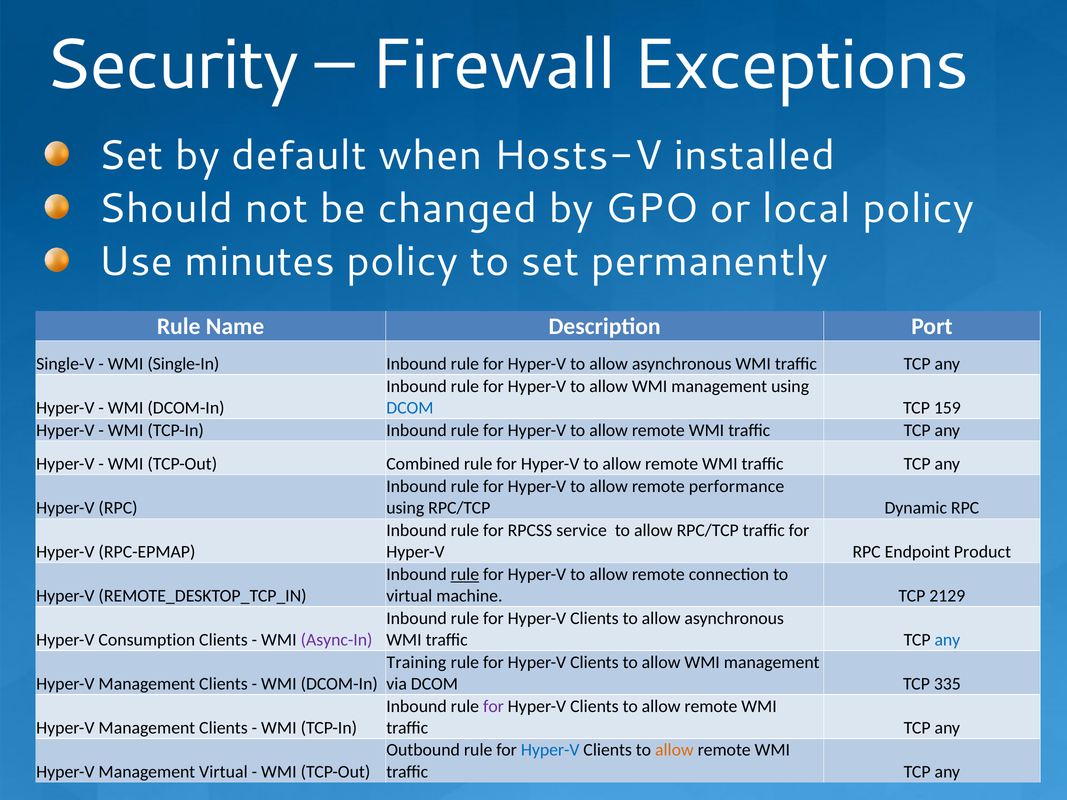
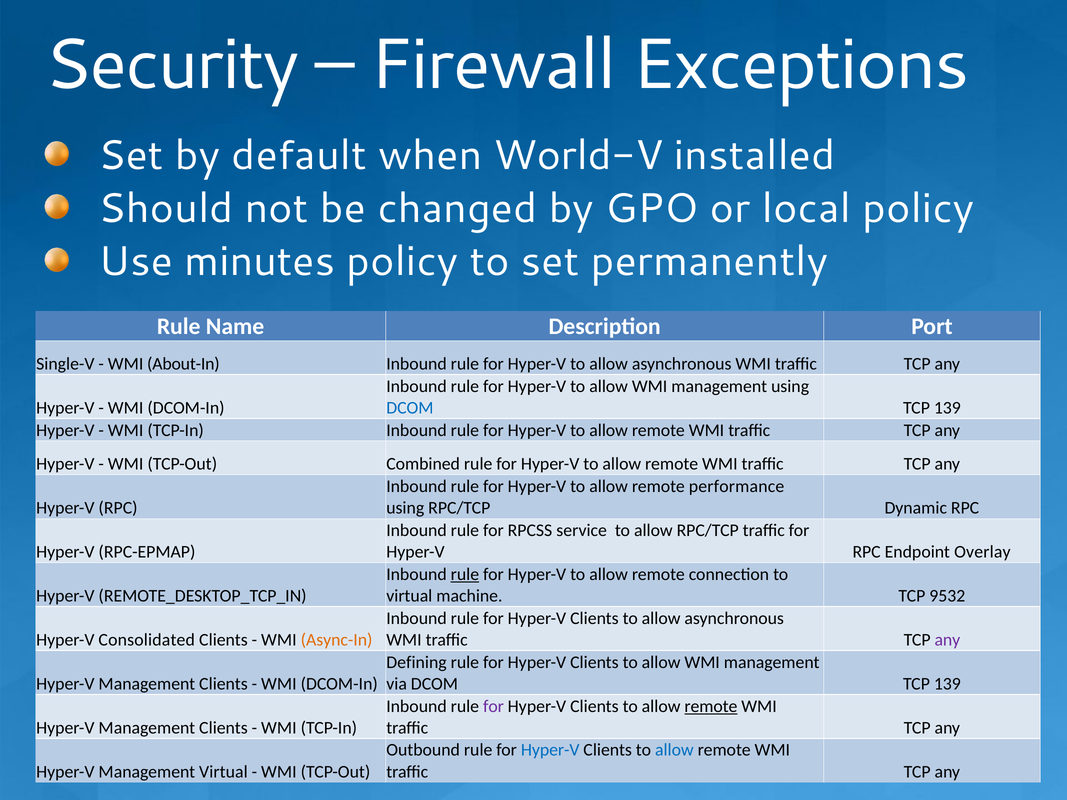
Hosts-V: Hosts-V -> World-V (578, 156)
Single-In: Single-In -> About-In (183, 364)
159: 159 -> 139 (947, 408)
Product: Product -> Overlay (982, 552)
2129: 2129 -> 9532 (947, 596)
Consumption: Consumption -> Consolidated (147, 640)
Async-In colour: purple -> orange (337, 640)
any colour: blue -> purple (947, 640)
Training: Training -> Defining (417, 662)
via DCOM TCP 335: 335 -> 139 (947, 684)
remote underline: none -> present (711, 706)
allow colour: orange -> blue (674, 750)
